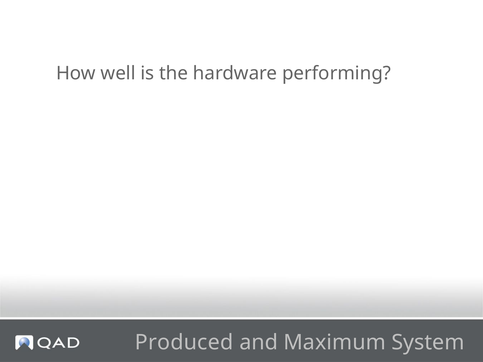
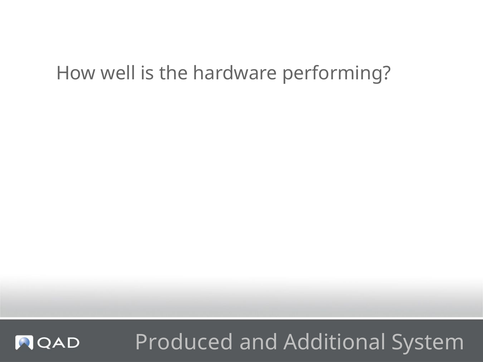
Maximum: Maximum -> Additional (335, 343)
